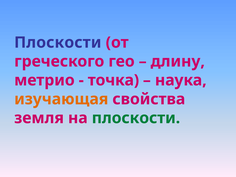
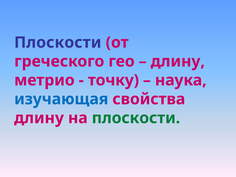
точка: точка -> точку (113, 80)
изучающая colour: orange -> blue (61, 99)
земля: земля -> длину (39, 118)
